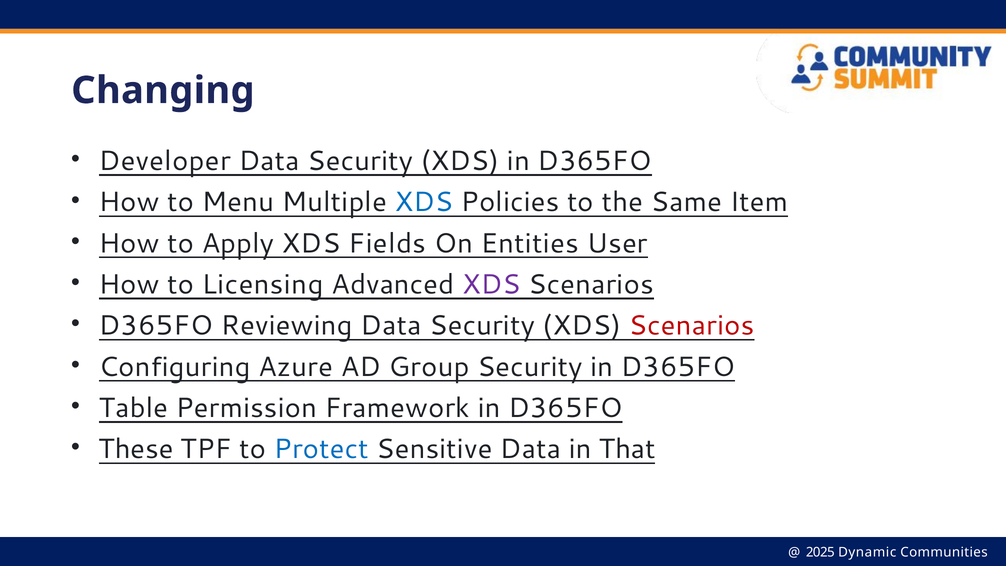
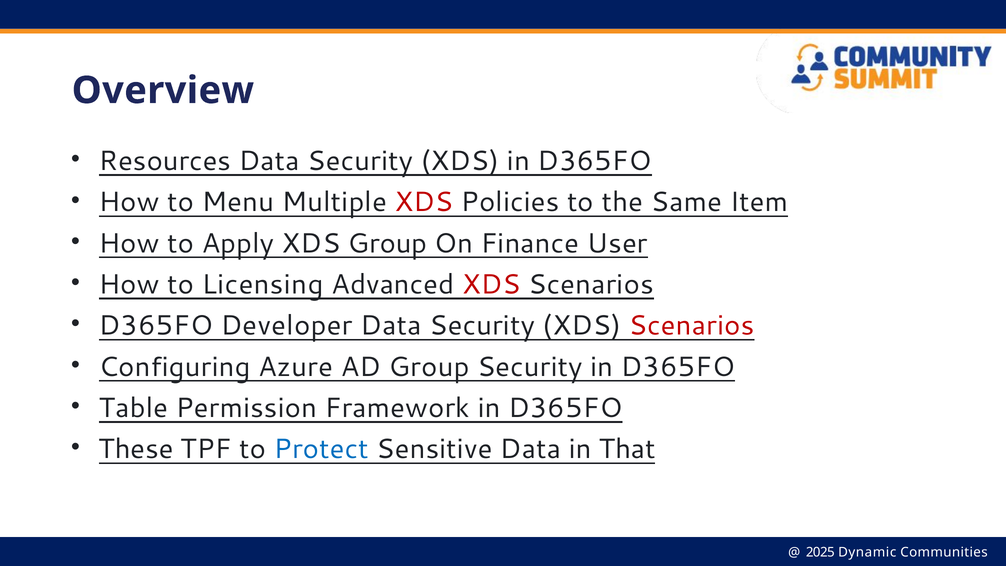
Changing: Changing -> Overview (163, 90)
Developer: Developer -> Resources (165, 161)
XDS colour: blue -> red (424, 202)
XDS Fields: Fields -> Group (388, 243)
Entities: Entities -> Finance (530, 243)
XDS colour: purple -> red (491, 284)
Reviewing: Reviewing -> Developer (287, 326)
